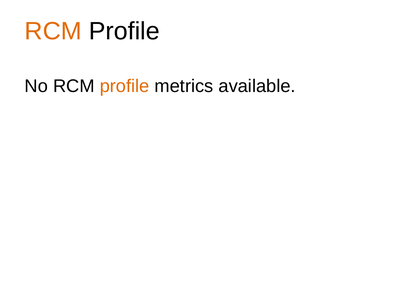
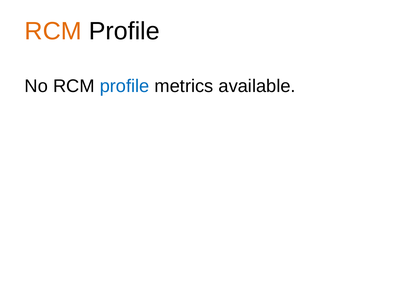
profile colour: orange -> blue (125, 86)
